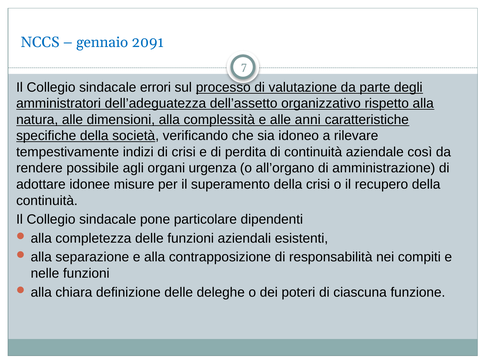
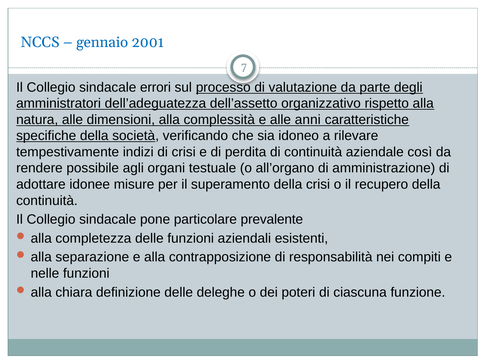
2091: 2091 -> 2001 (148, 42)
urgenza: urgenza -> testuale (213, 168)
dipendenti: dipendenti -> prevalente (272, 220)
